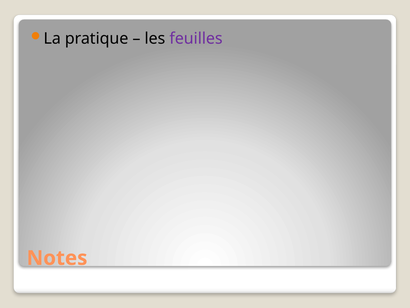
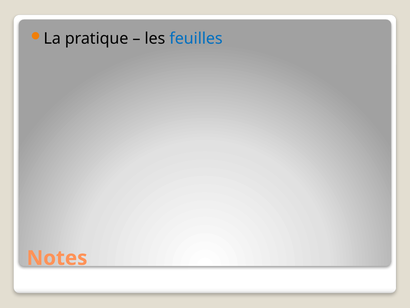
feuilles colour: purple -> blue (196, 39)
